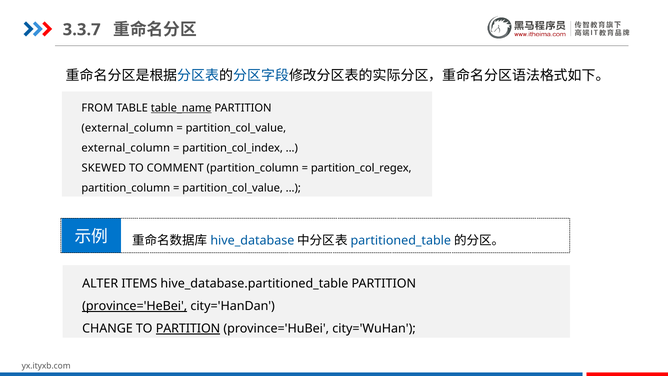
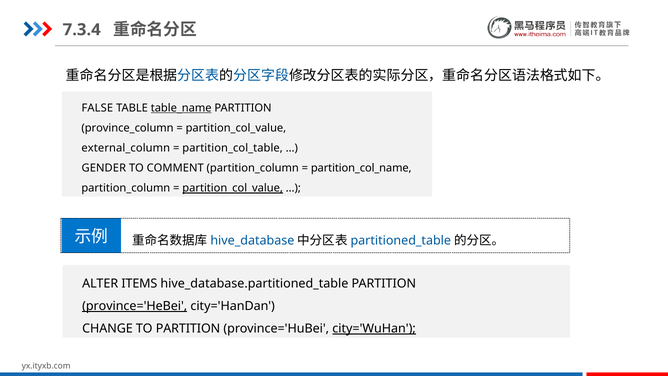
3.3.7: 3.3.7 -> 7.3.4 (82, 30)
FROM: FROM -> FALSE (97, 108)
external_column: external_column -> province_column (128, 128)
partition_col_index: partition_col_index -> partition_col_table (233, 148)
SKEWED: SKEWED -> GENDER (104, 168)
partition_col_regex: partition_col_regex -> partition_col_name (361, 168)
partition_col_value underline: none -> present (233, 188)
PARTITION underline: present -> none (188, 329)
city='WuHan underline: none -> present (374, 329)
